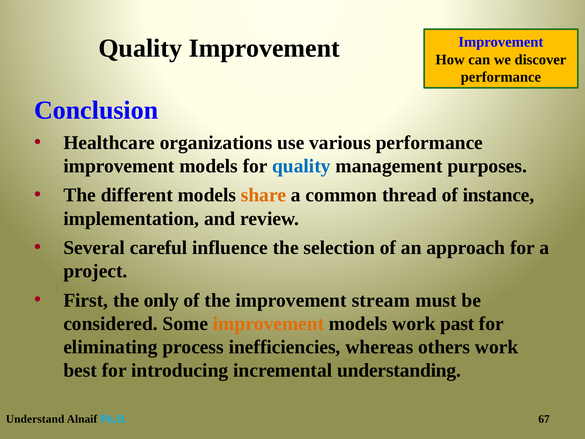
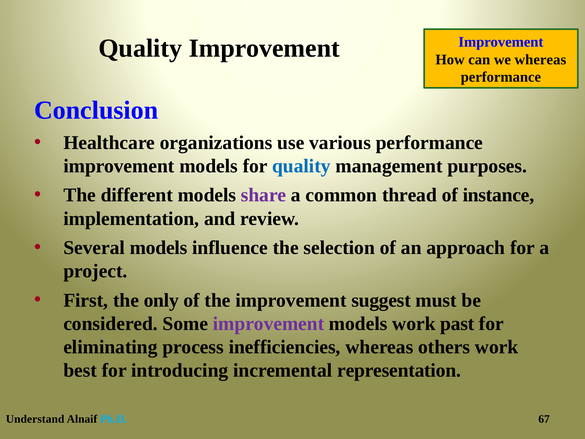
we discover: discover -> whereas (540, 60)
share colour: orange -> purple (264, 195)
Several careful: careful -> models (159, 248)
stream: stream -> suggest (381, 300)
improvement colour: orange -> purple (269, 323)
understanding: understanding -> representation (399, 370)
